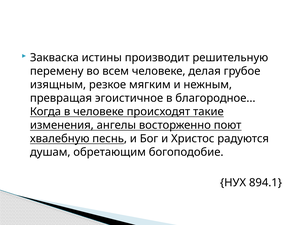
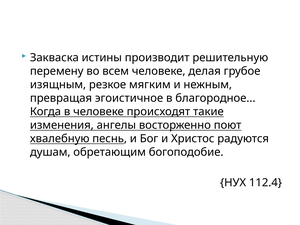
894.1: 894.1 -> 112.4 (266, 183)
